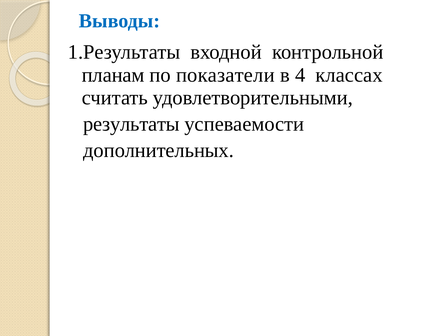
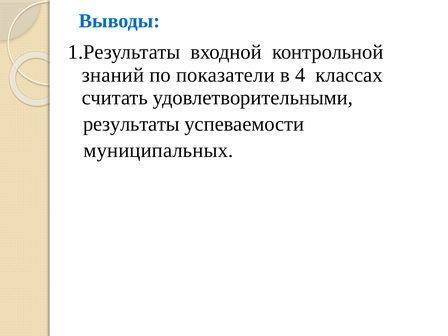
планам: планам -> знаний (113, 75)
дополнительных: дополнительных -> муниципальных (158, 151)
